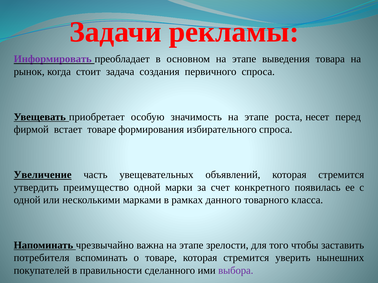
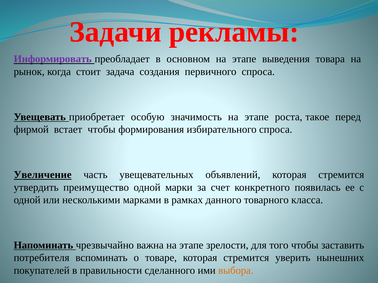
несет: несет -> такое (317, 117)
встает товаре: товаре -> чтобы (102, 130)
выбора colour: purple -> orange (236, 271)
